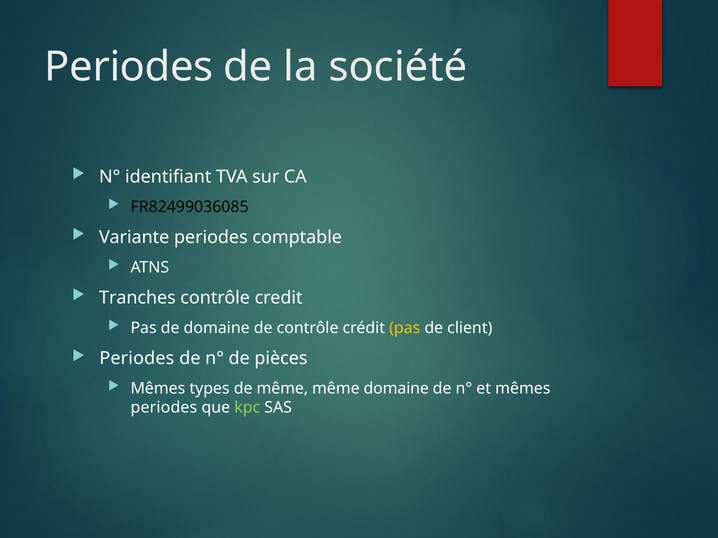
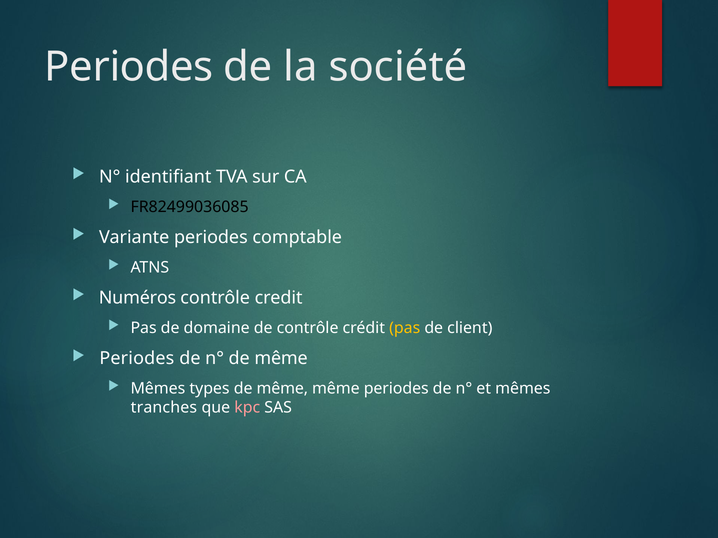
Tranches: Tranches -> Numéros (138, 298)
n° de pièces: pièces -> même (281, 359)
même domaine: domaine -> periodes (396, 389)
periodes: periodes -> tranches (164, 408)
kpc colour: light green -> pink (247, 408)
